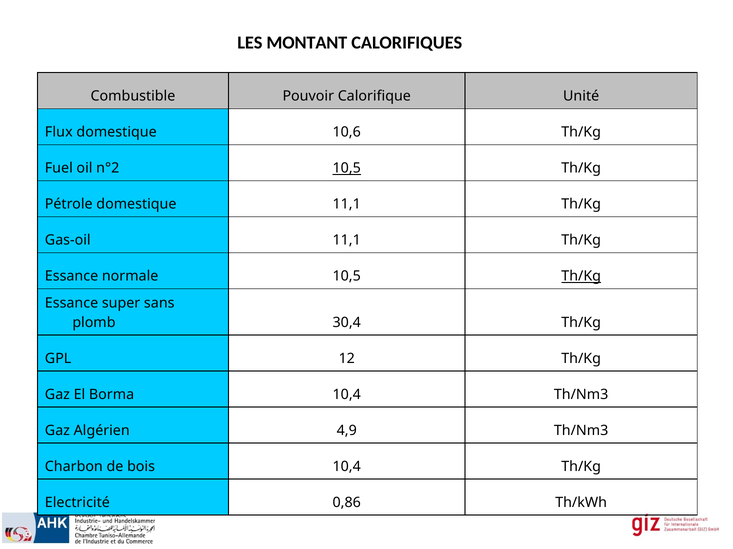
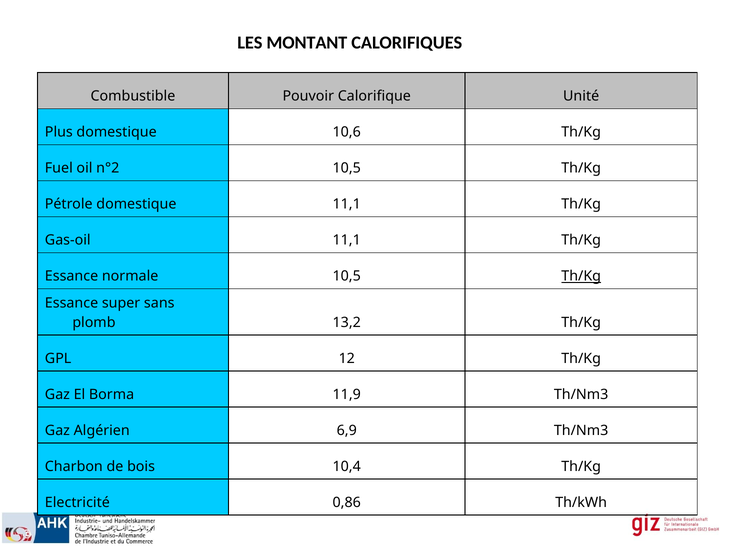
Flux: Flux -> Plus (59, 132)
10,5 underline: present -> none (347, 169)
30,4: 30,4 -> 13,2 (347, 323)
Borma 10,4: 10,4 -> 11,9 (347, 395)
4,9: 4,9 -> 6,9 (347, 431)
